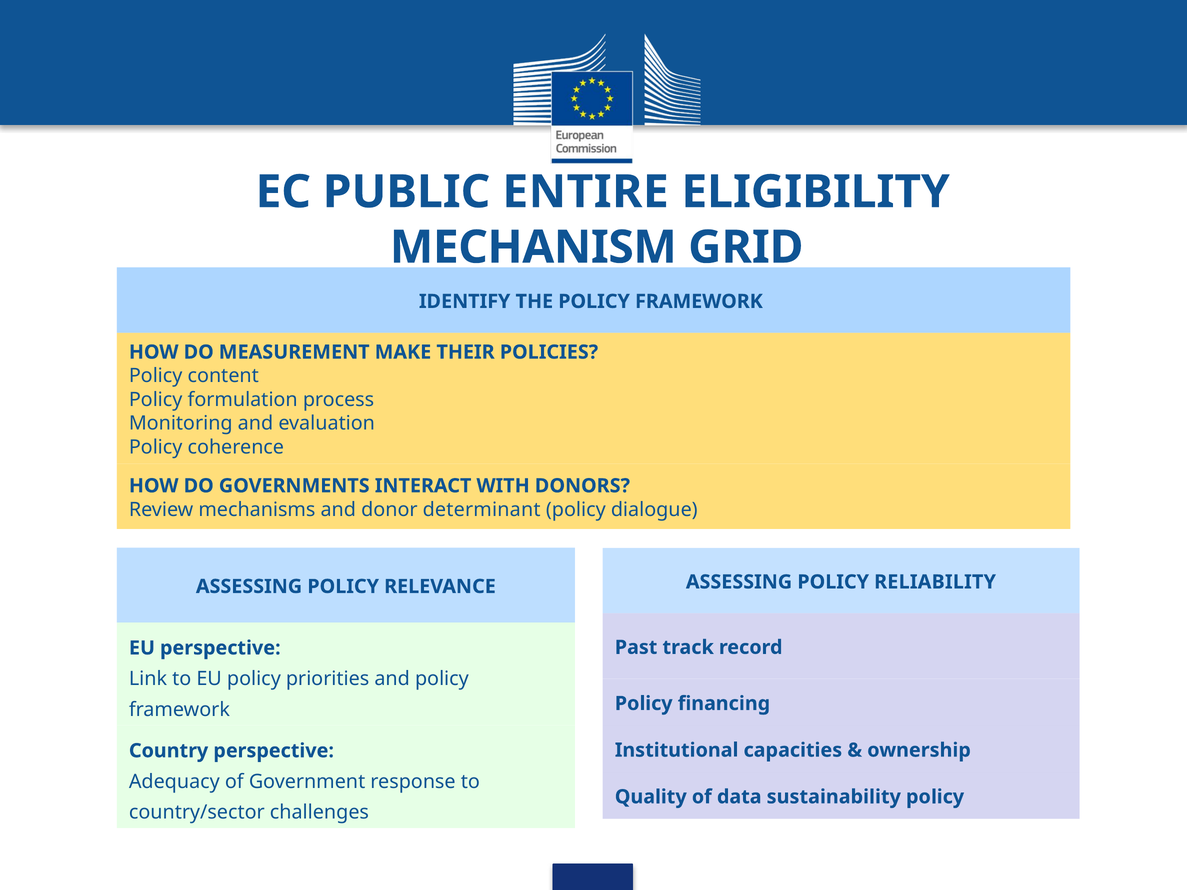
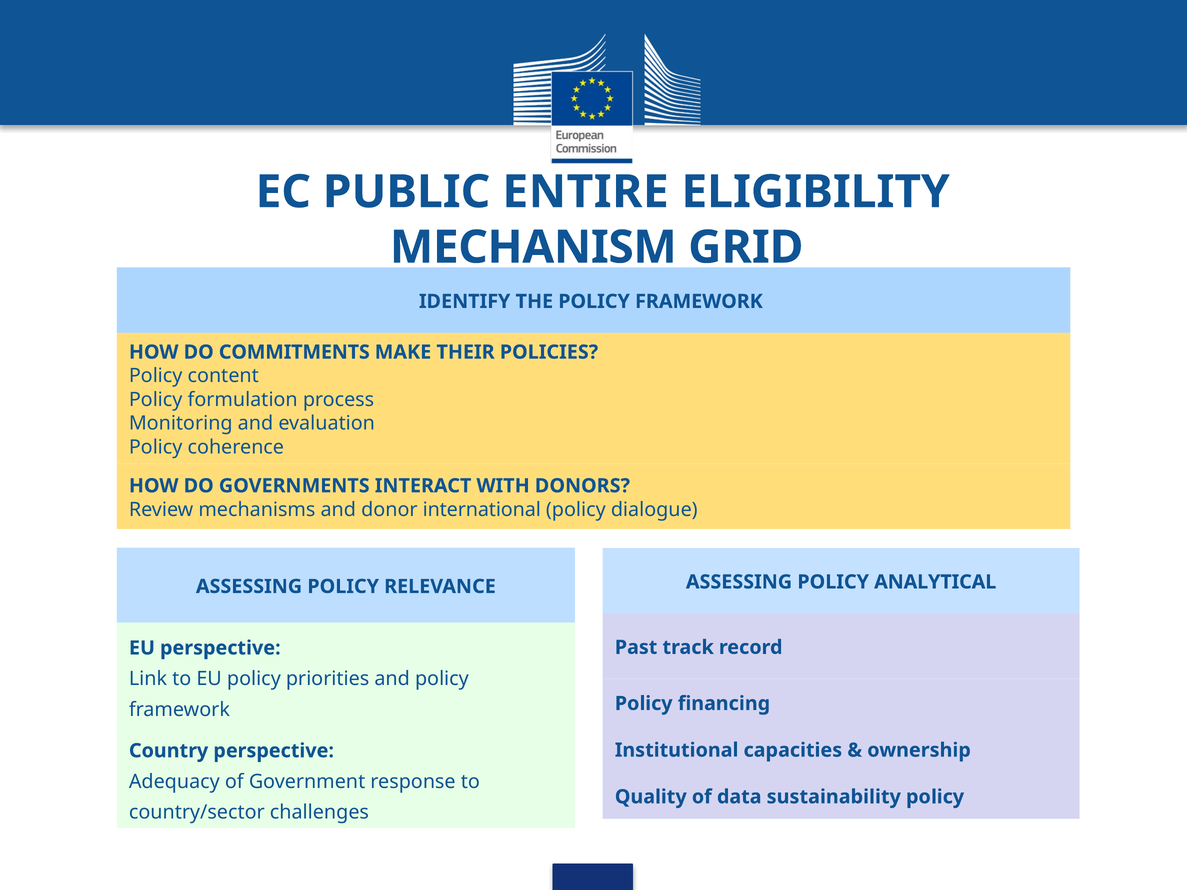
MEASUREMENT: MEASUREMENT -> COMMITMENTS (294, 352)
determinant: determinant -> international (482, 510)
RELIABILITY: RELIABILITY -> ANALYTICAL (935, 582)
